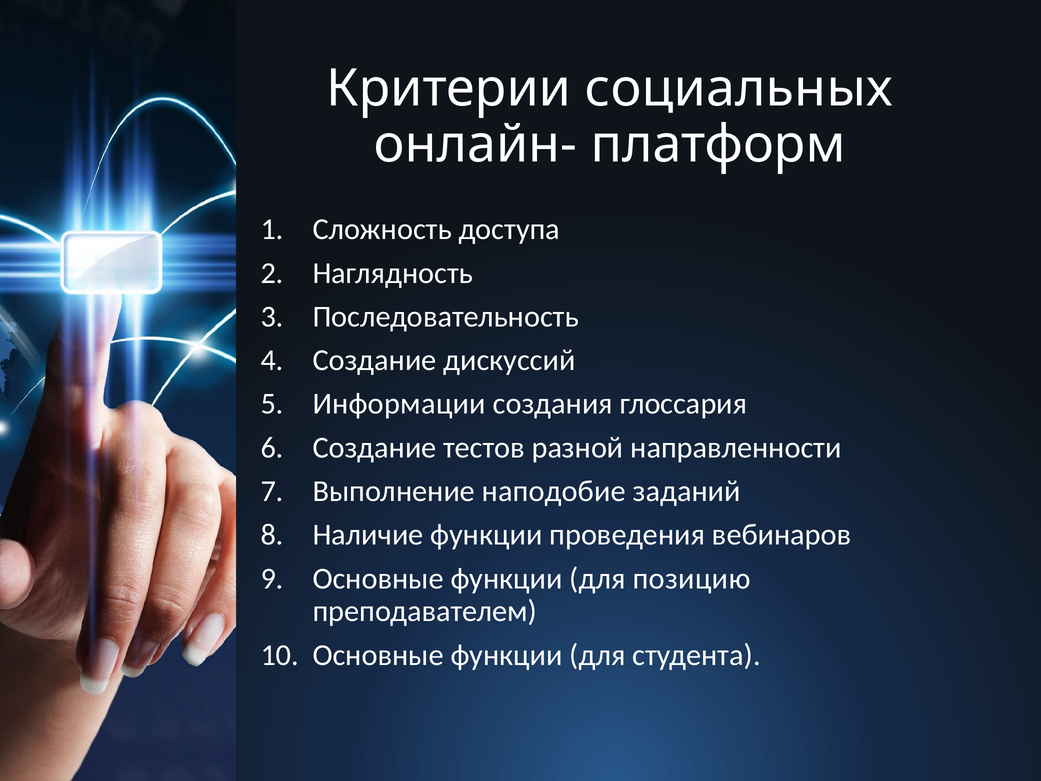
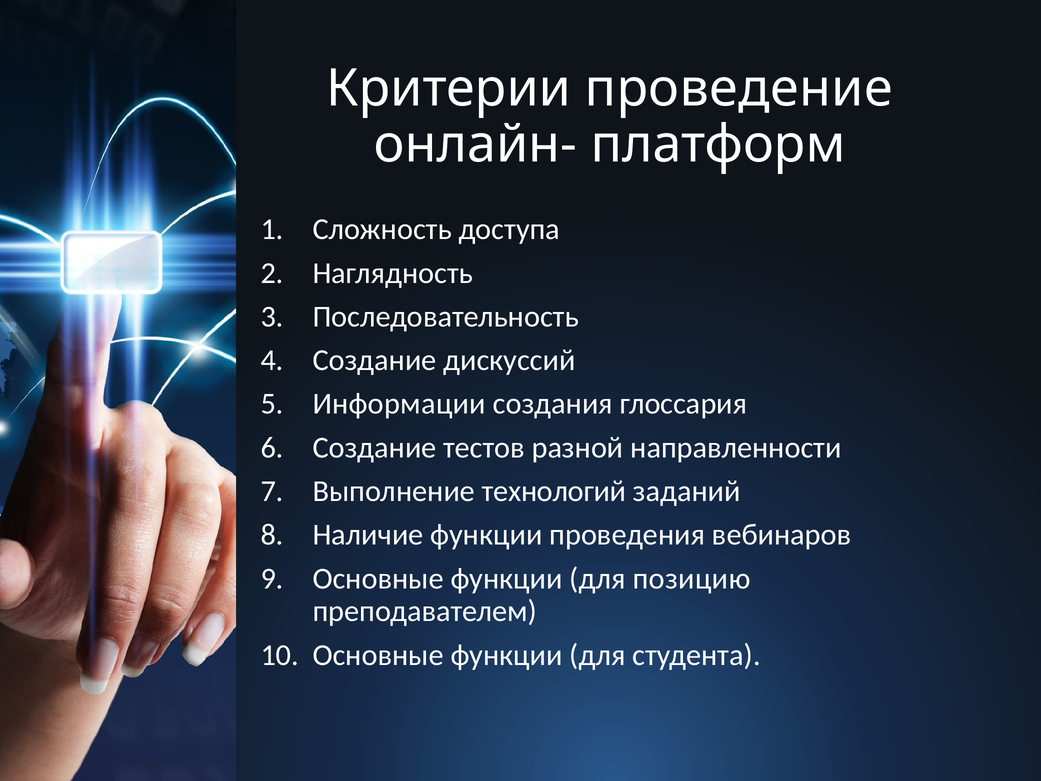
социальных: социальных -> проведение (739, 89)
наподобие: наподобие -> технологий (554, 491)
